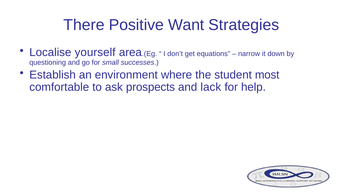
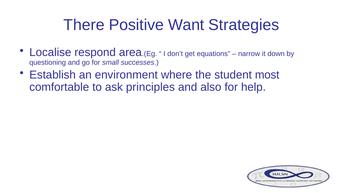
yourself: yourself -> respond (95, 52)
prospects: prospects -> principles (150, 87)
lack: lack -> also (211, 87)
